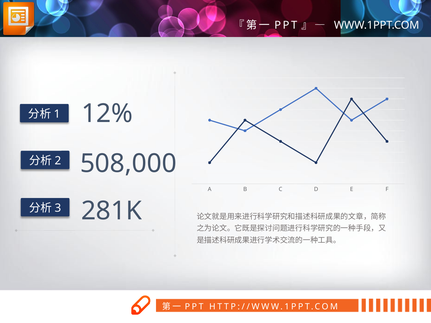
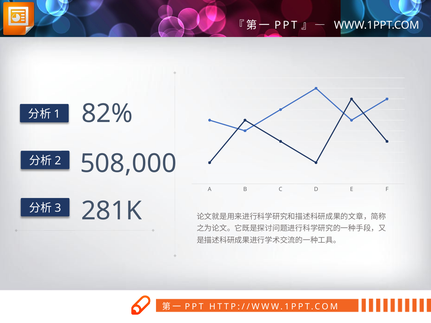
12%: 12% -> 82% (107, 114)
